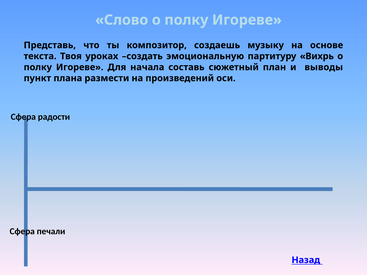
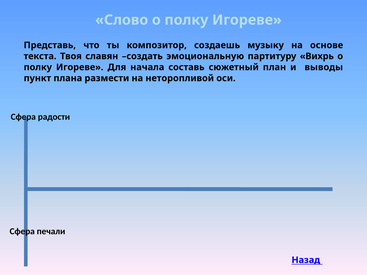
уроках: уроках -> славян (102, 56)
произведений: произведений -> неторопливой (180, 78)
